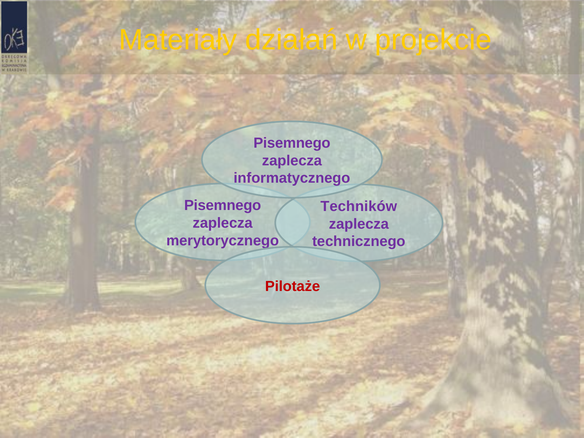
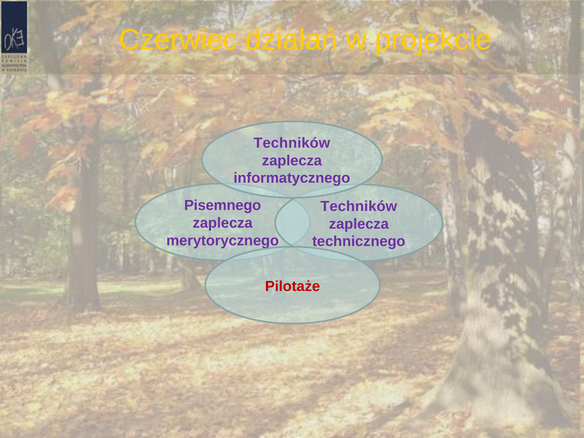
Materiały: Materiały -> Czerwiec (178, 40)
Pisemnego: Pisemnego -> Techników (292, 143)
